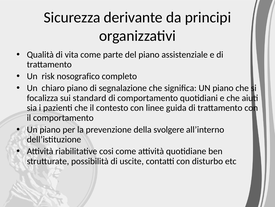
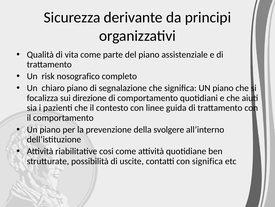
standard: standard -> direzione (90, 98)
con disturbo: disturbo -> significa (207, 161)
